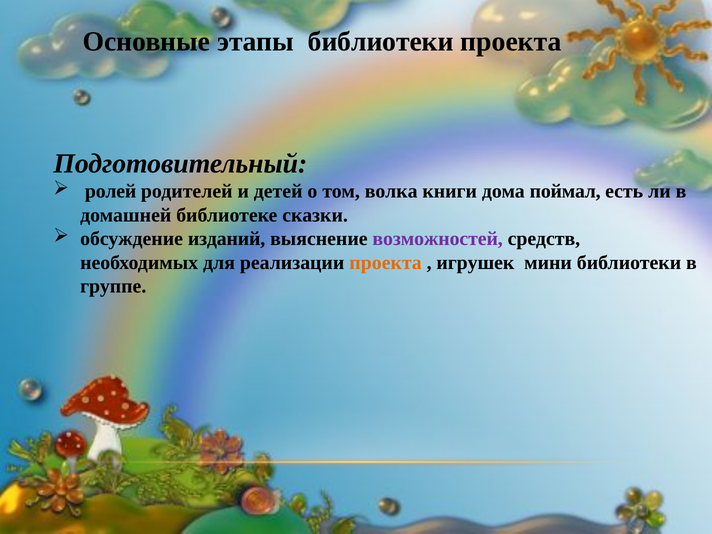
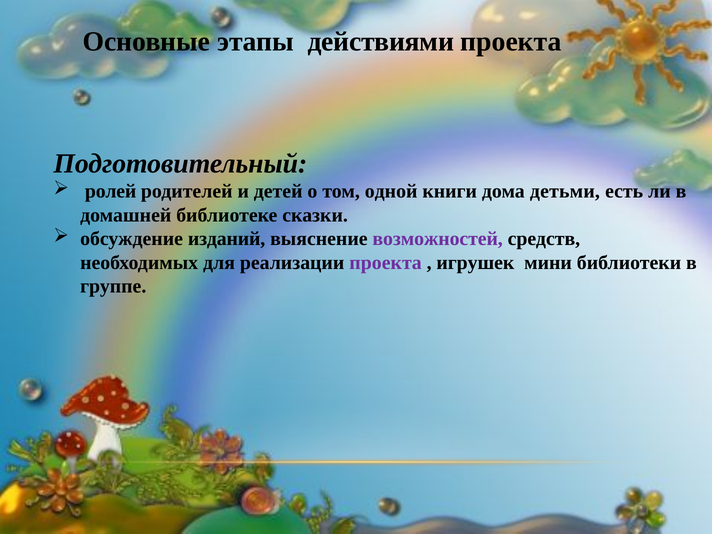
этапы библиотеки: библиотеки -> действиями (381, 42)
волка: волка -> одной (391, 191)
поймал: поймал -> детьми (565, 191)
проекта colour: orange -> purple (386, 263)
